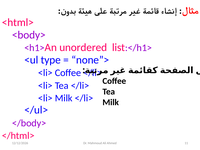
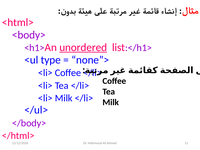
unordered underline: none -> present (83, 47)
